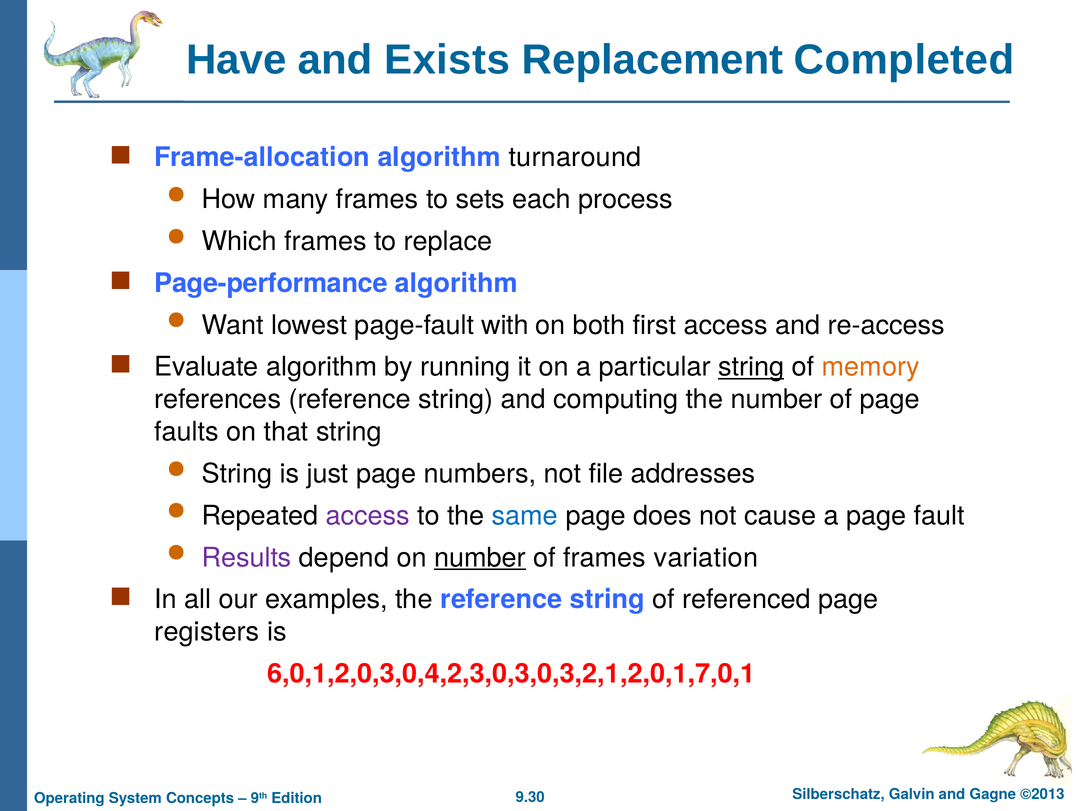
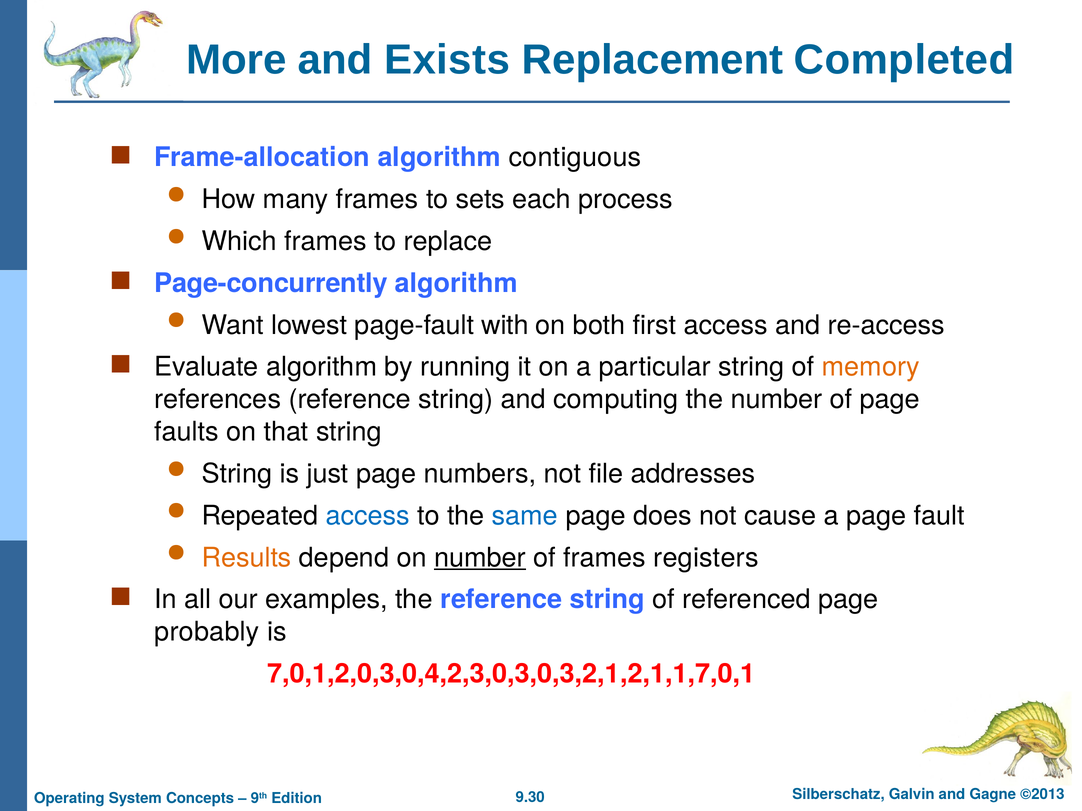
Have: Have -> More (236, 60)
turnaround: turnaround -> contiguous (575, 158)
Page-performance: Page-performance -> Page-concurrently (271, 283)
string underline: present -> none (751, 367)
access colour: purple -> blue (368, 516)
Results colour: purple -> orange (247, 558)
variation: variation -> registers (706, 558)
registers: registers -> probably (207, 632)
6,0,1,2,0,3,0,4,2,3,0,3,0,3,2,1,2,0,1,7,0,1: 6,0,1,2,0,3,0,4,2,3,0,3,0,3,2,1,2,0,1,7,0,1 -> 7,0,1,2,0,3,0,4,2,3,0,3,0,3,2,1,2,1,1,7,0,1 (511, 674)
